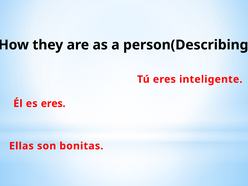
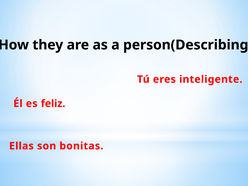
es eres: eres -> feliz (53, 104)
